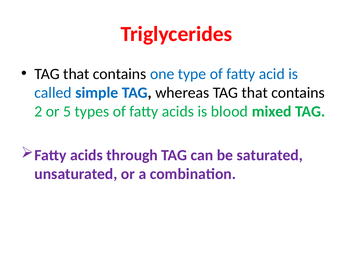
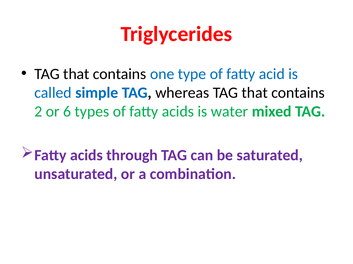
5: 5 -> 6 (67, 112)
blood: blood -> water (229, 112)
